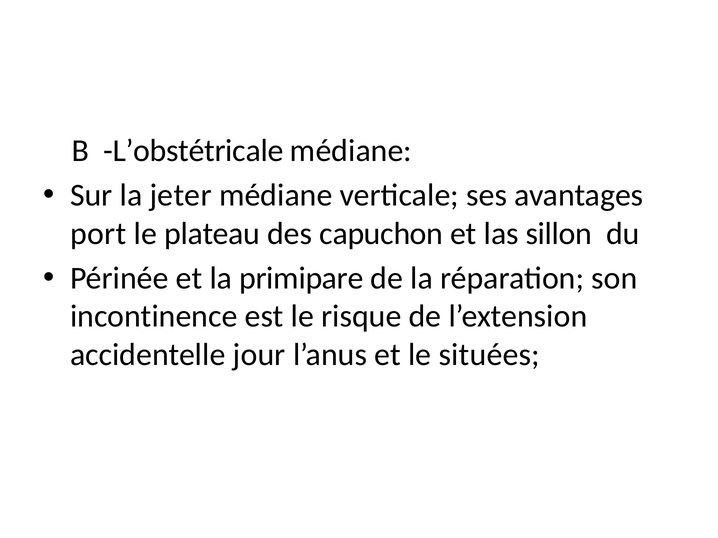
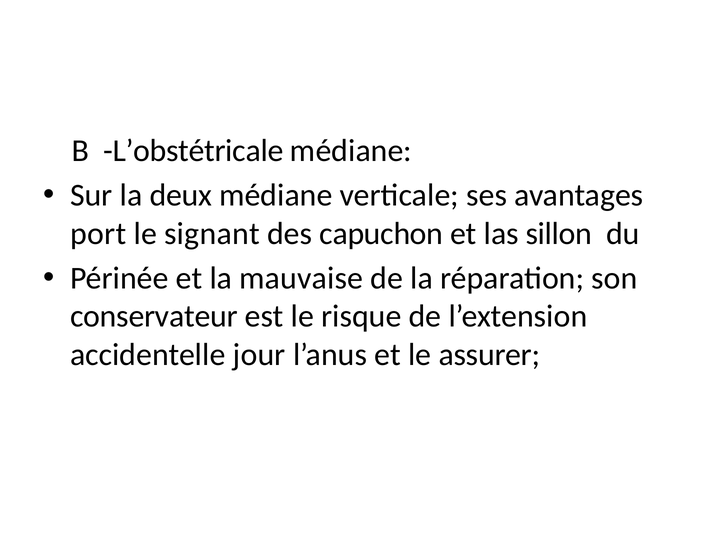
jeter: jeter -> deux (181, 195)
plateau: plateau -> signant (212, 234)
primipare: primipare -> mauvaise (301, 278)
incontinence: incontinence -> conservateur (154, 317)
situées: situées -> assurer (489, 355)
